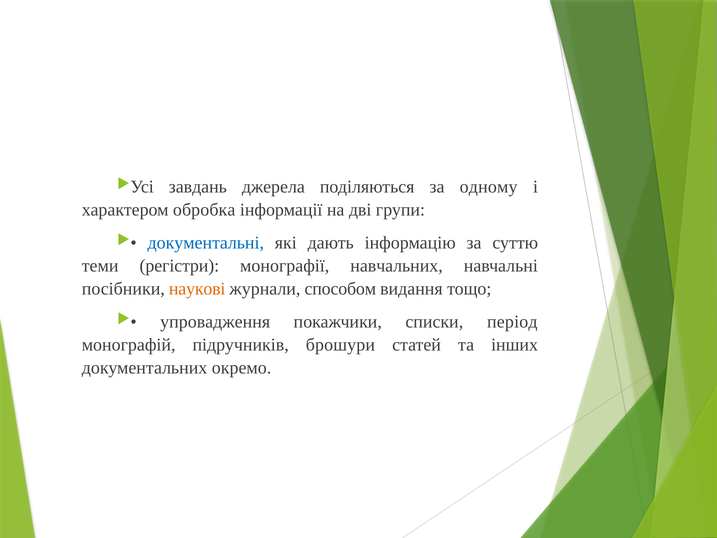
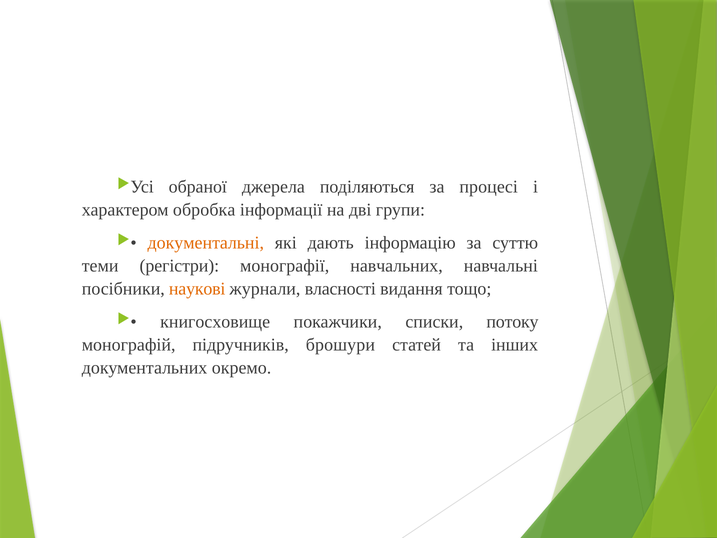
завдань: завдань -> обраної (198, 187)
одному: одному -> процесі (489, 187)
документальні colour: blue -> orange (206, 242)
способом: способом -> власності (340, 289)
упровадження: упровадження -> книгосховище (215, 321)
період: період -> потоку (512, 321)
